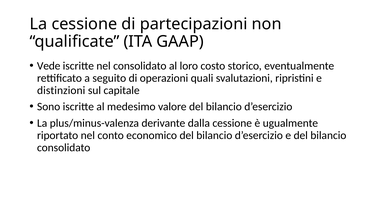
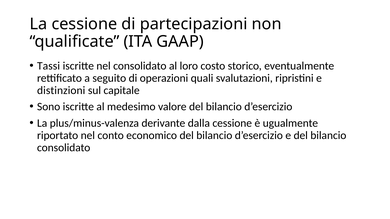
Vede: Vede -> Tassi (49, 66)
